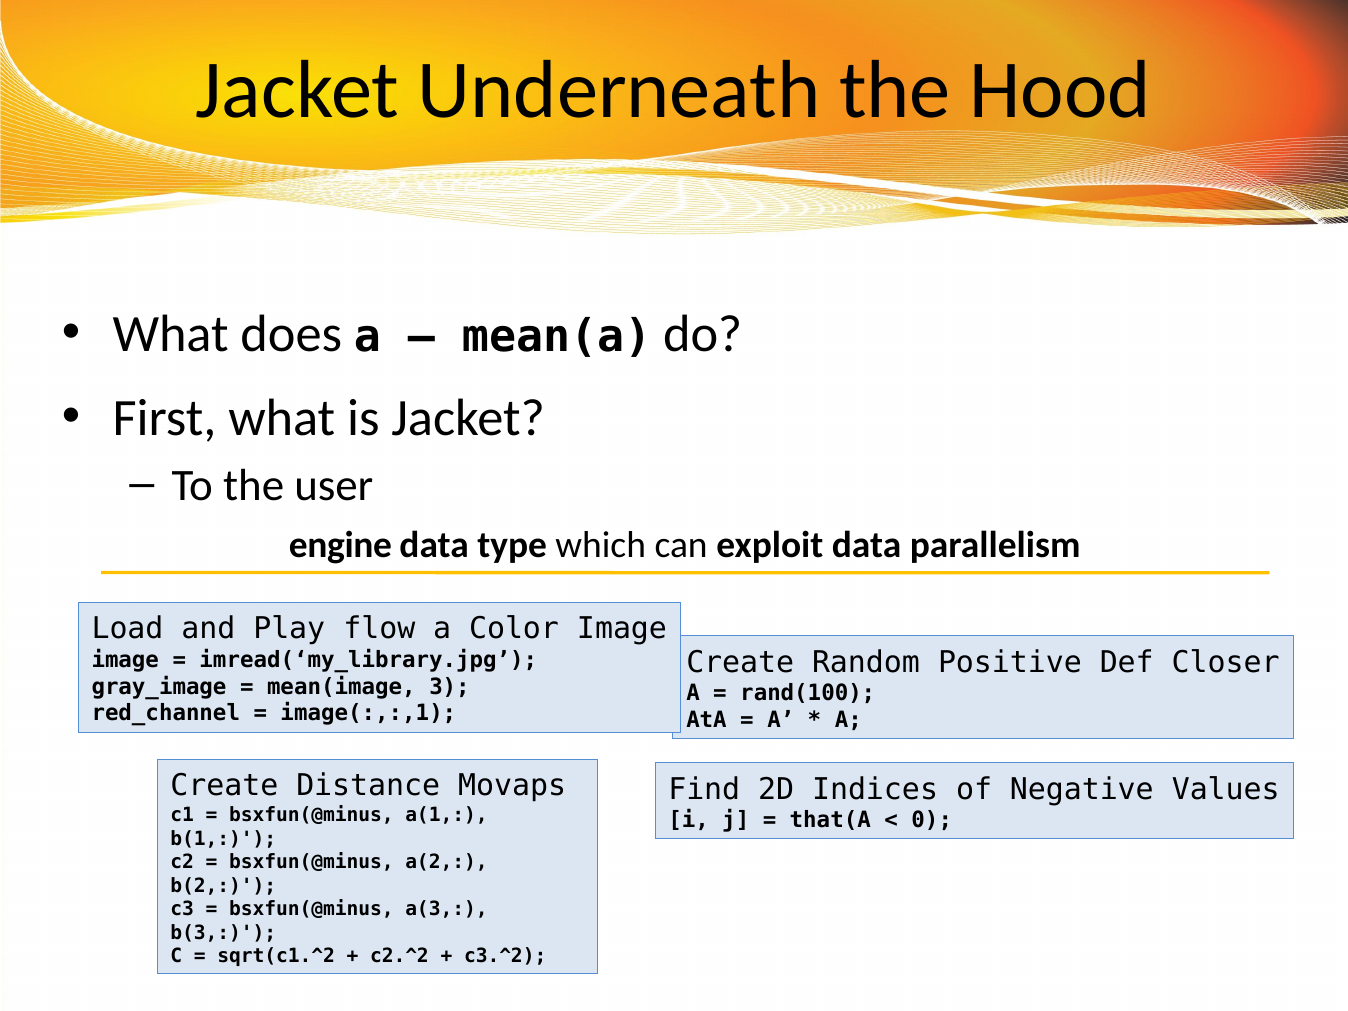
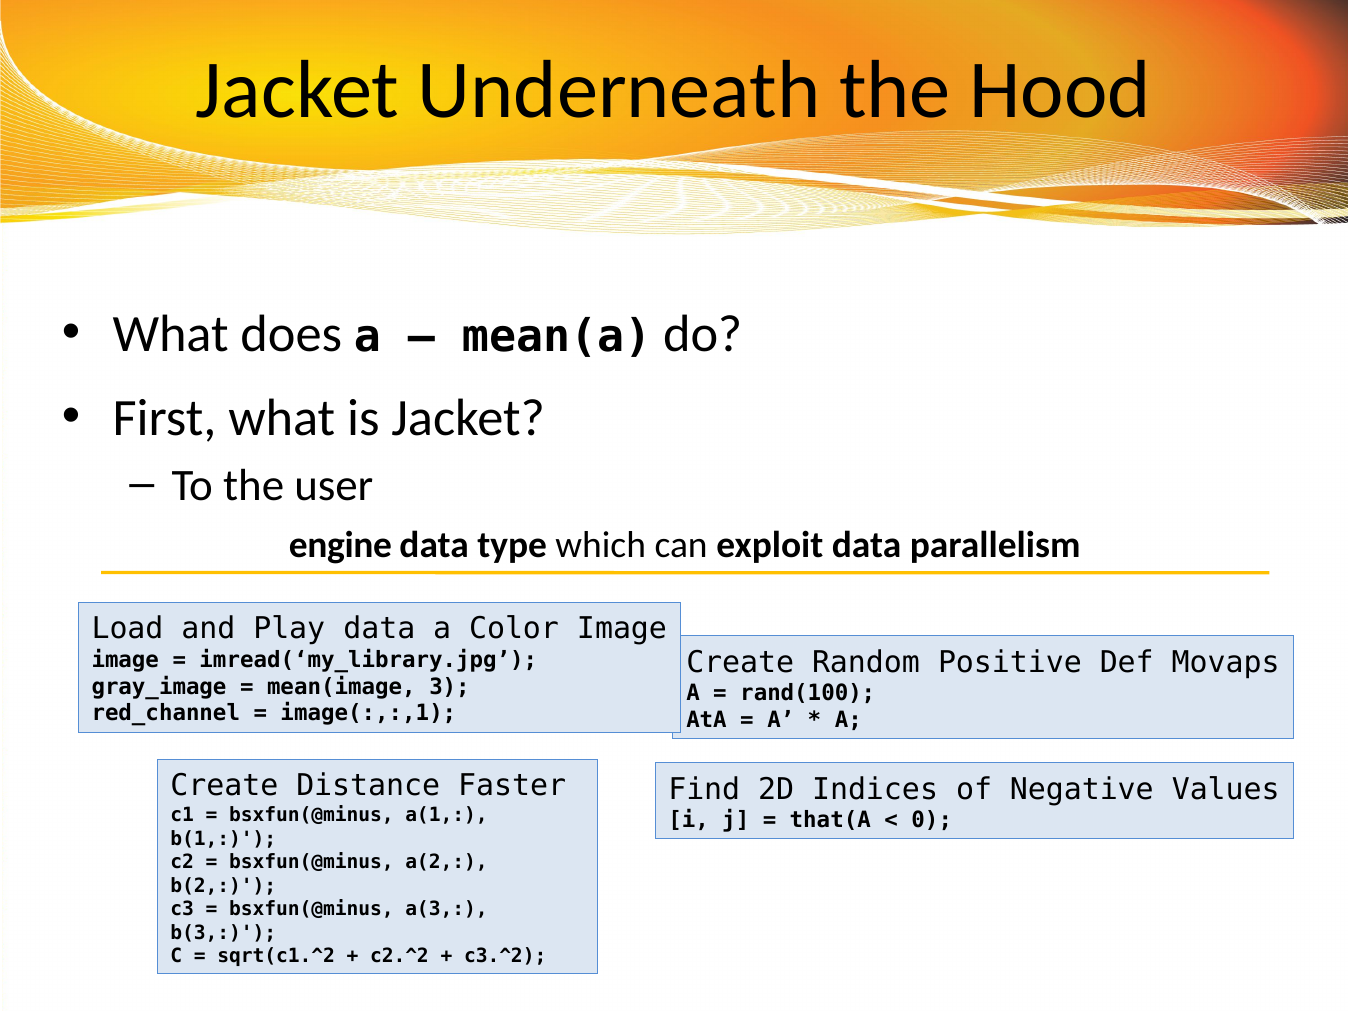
Play flow: flow -> data (379, 629)
Closer: Closer -> Movaps (1226, 662)
Movaps: Movaps -> Faster (512, 786)
